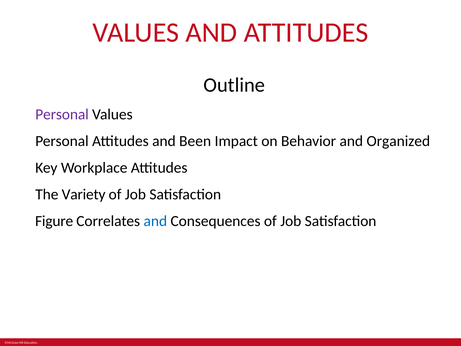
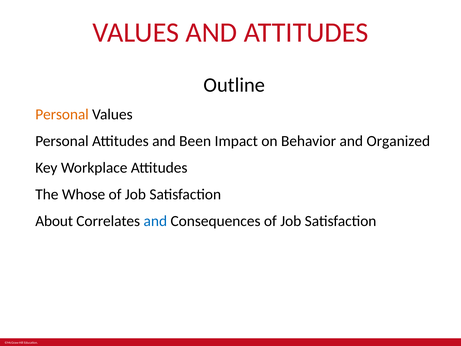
Personal colour: purple -> orange (62, 114)
Variety: Variety -> Whose (84, 194)
Figure: Figure -> About (54, 221)
